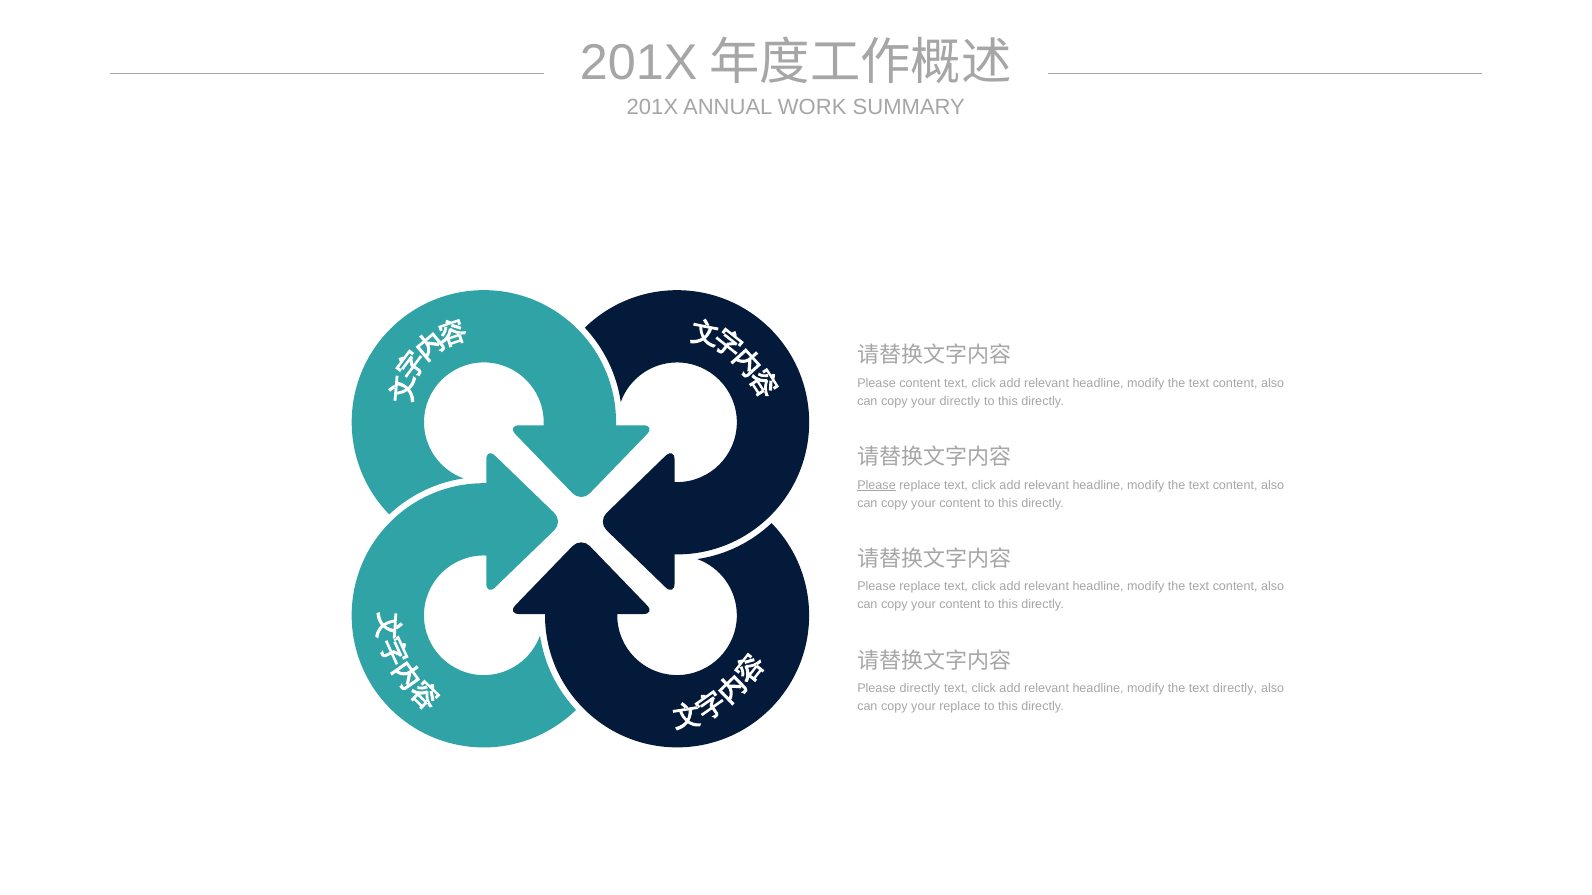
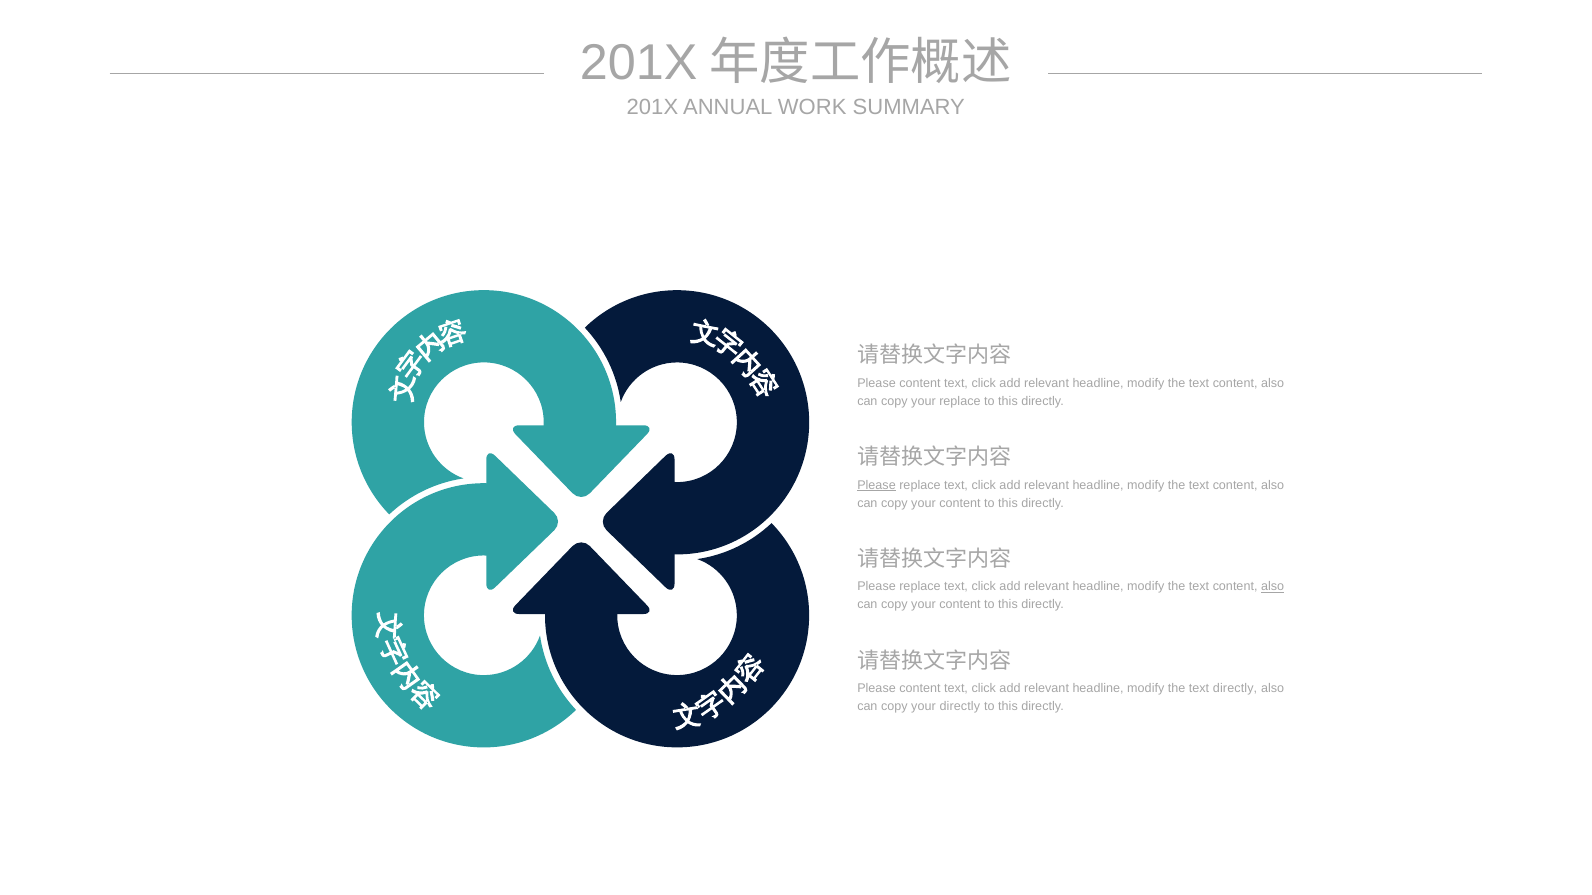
your directly: directly -> replace (960, 401)
also underline: none -> present (1273, 587)
directly: directly -> content (920, 689)
your replace: replace -> directly (960, 707)
